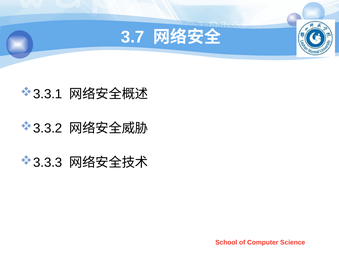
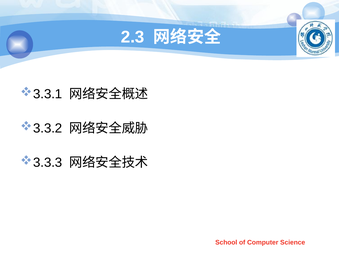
3.7: 3.7 -> 2.3 (133, 37)
